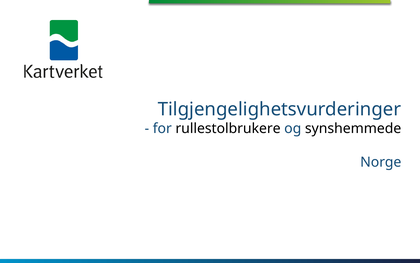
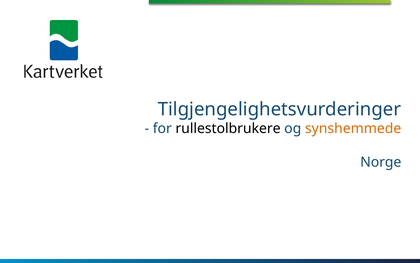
synshemmede colour: black -> orange (353, 128)
